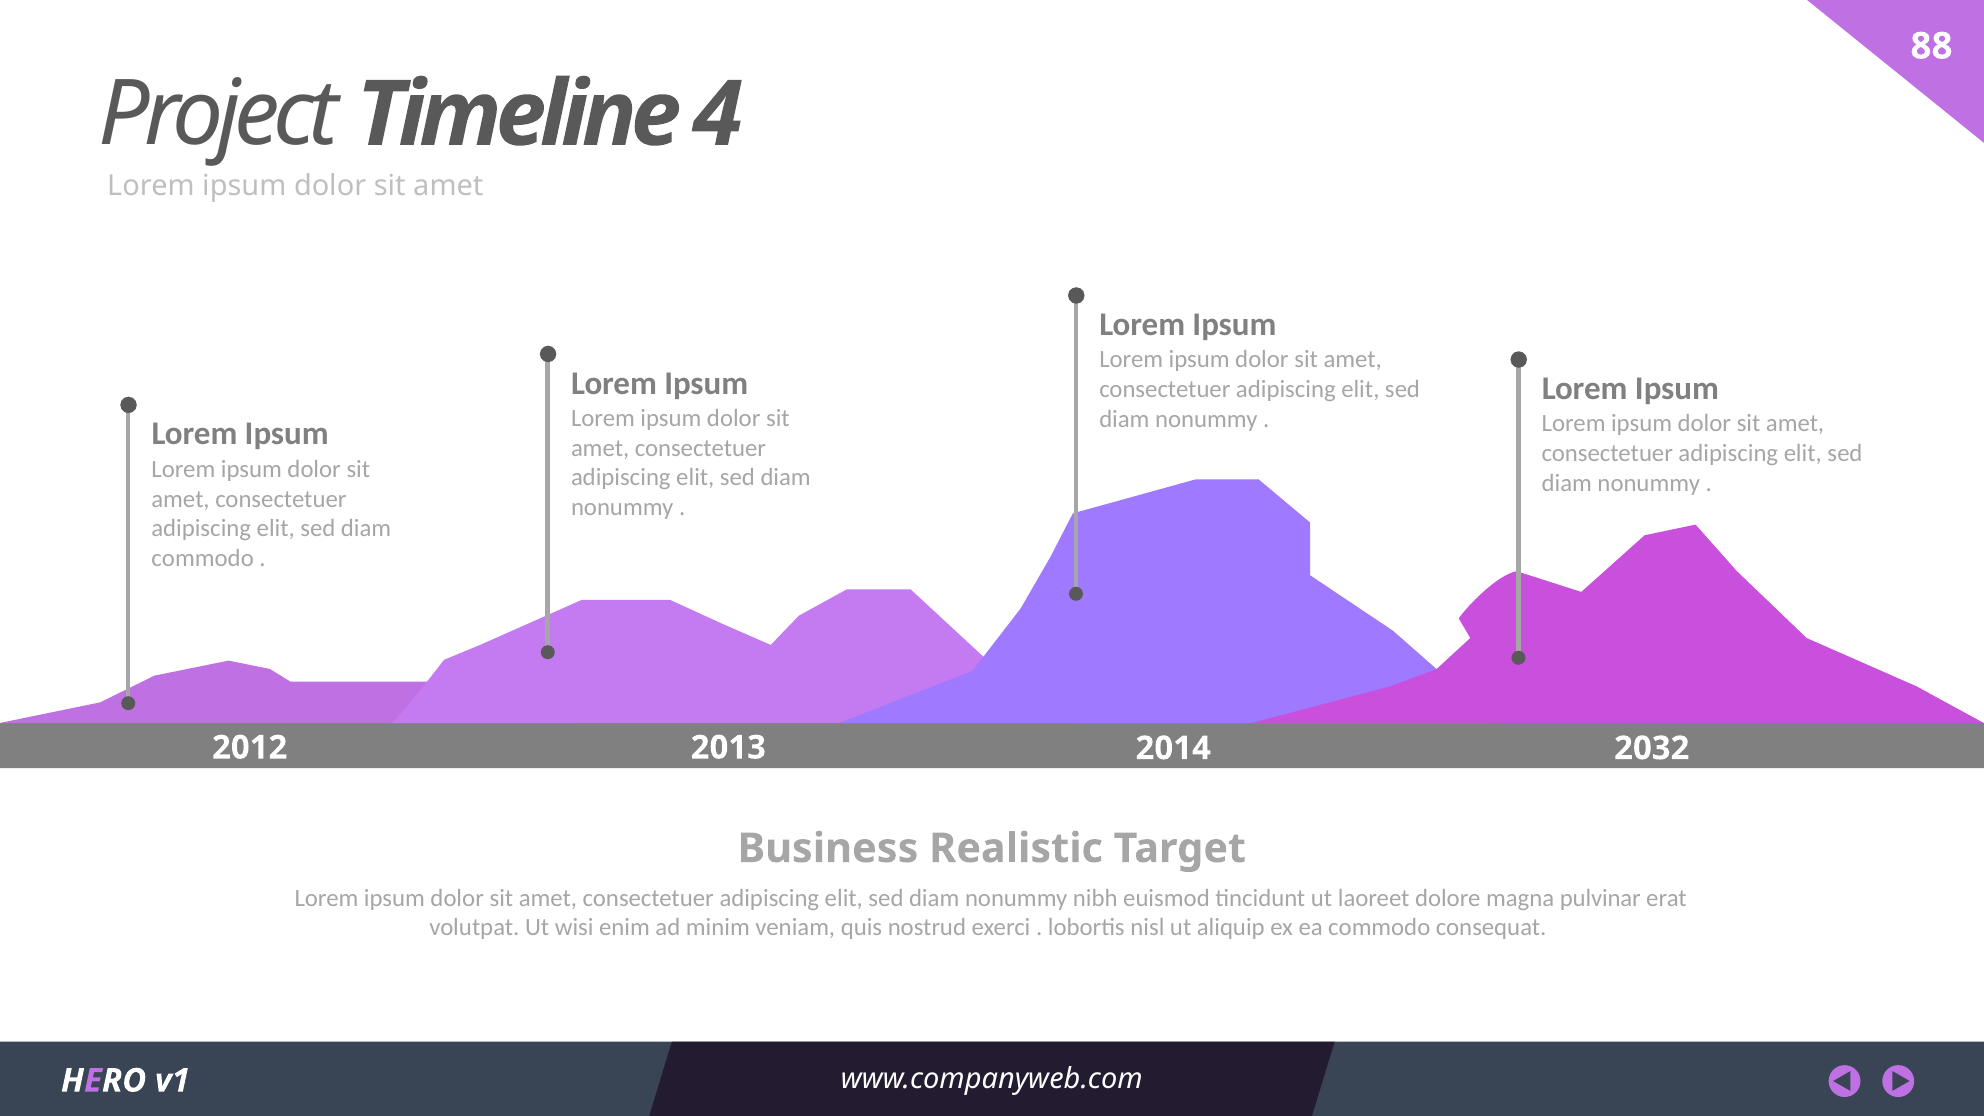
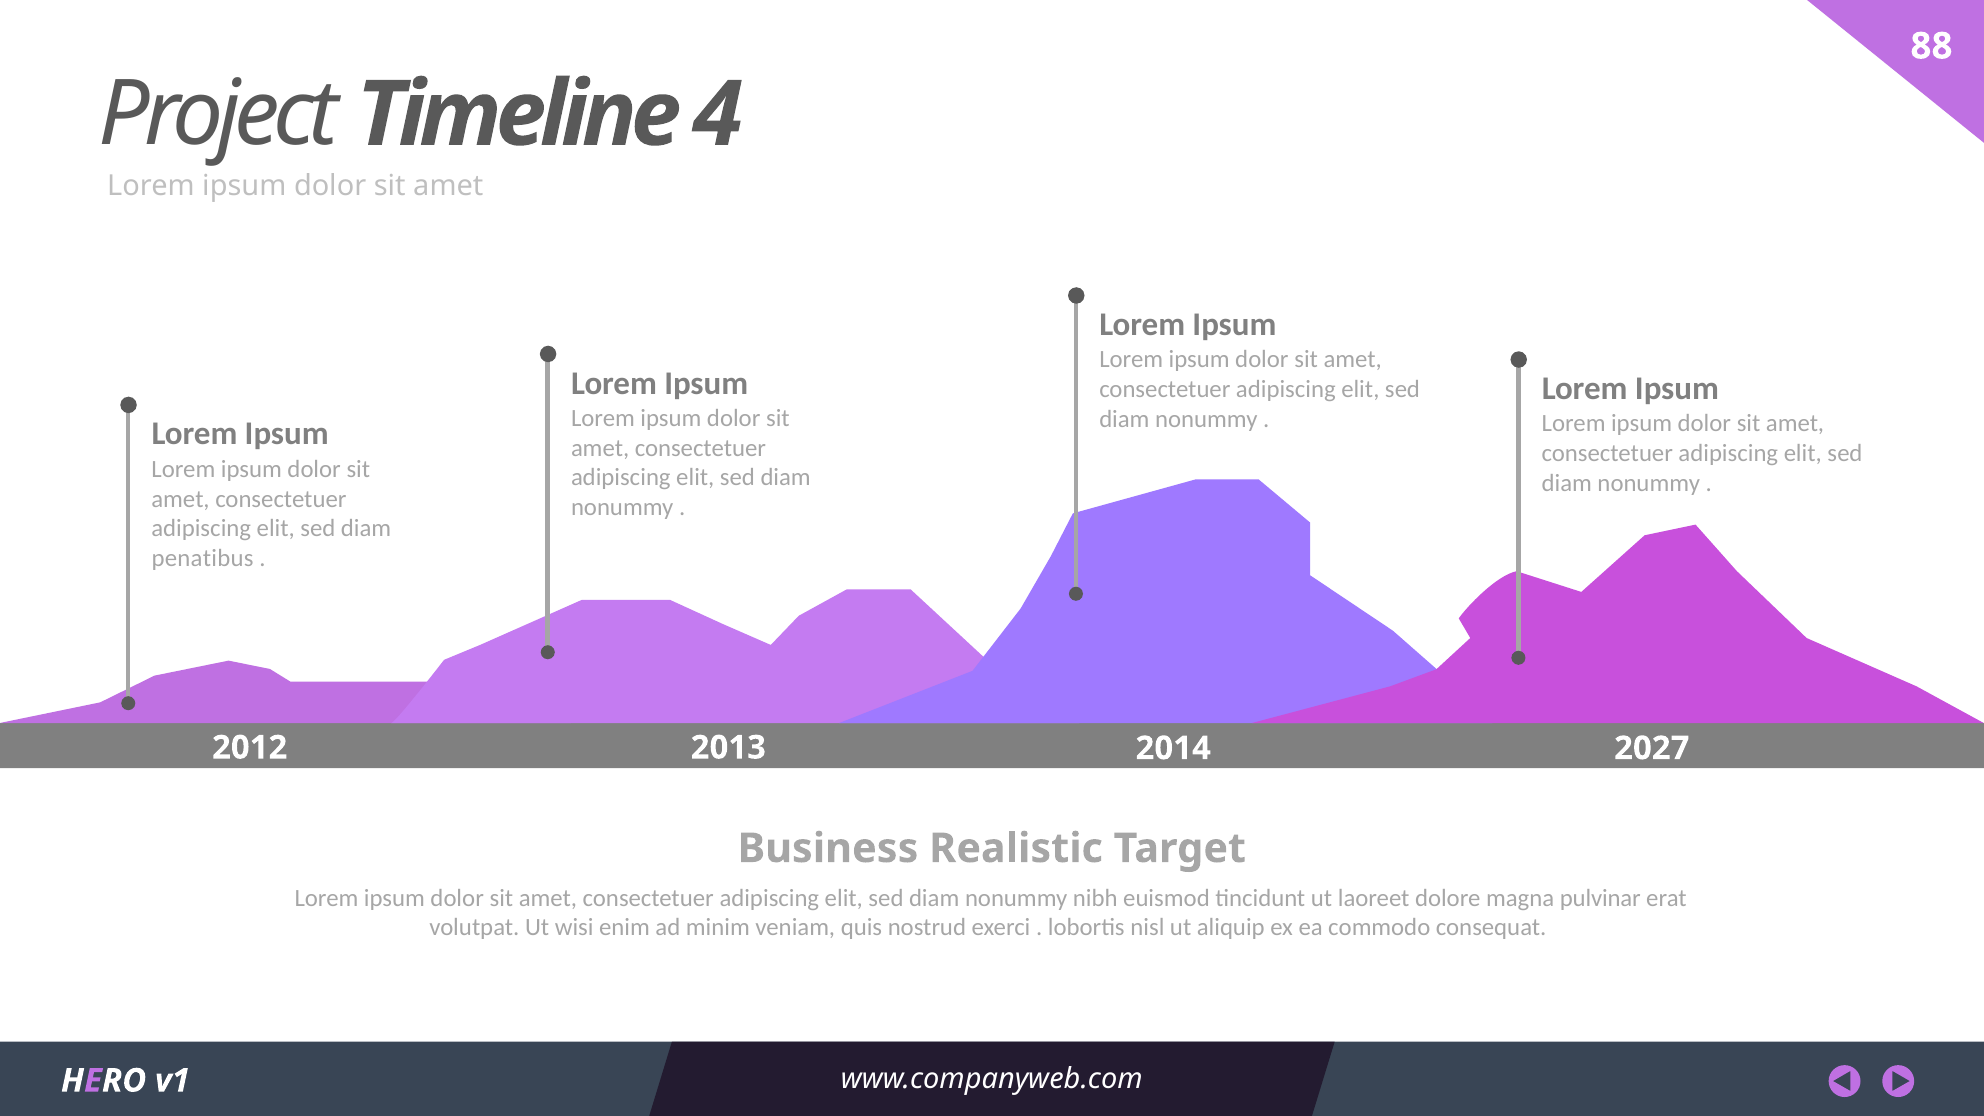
commodo: commodo -> penatibus (203, 558)
2032: 2032 -> 2027 (1652, 748)
